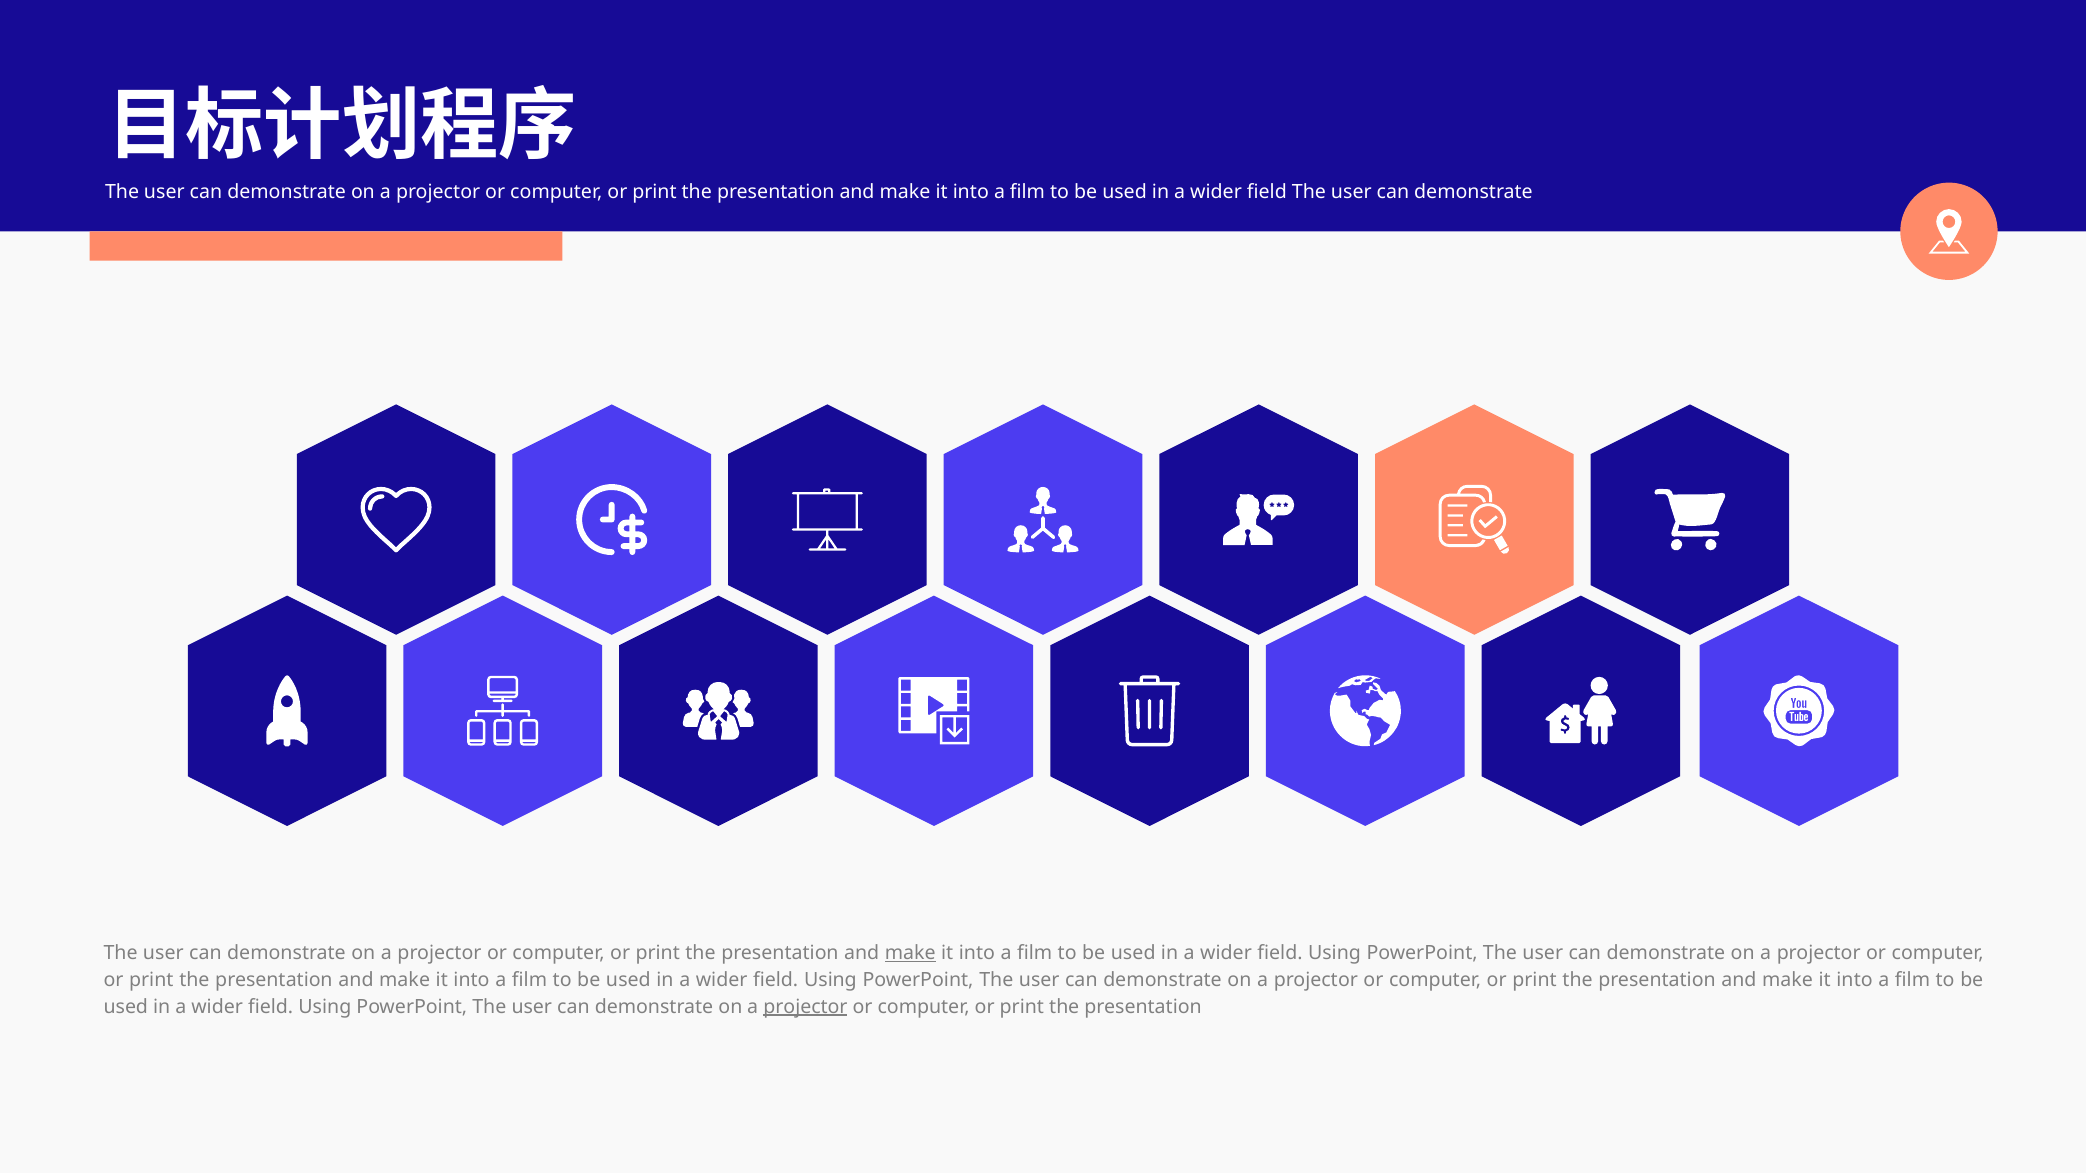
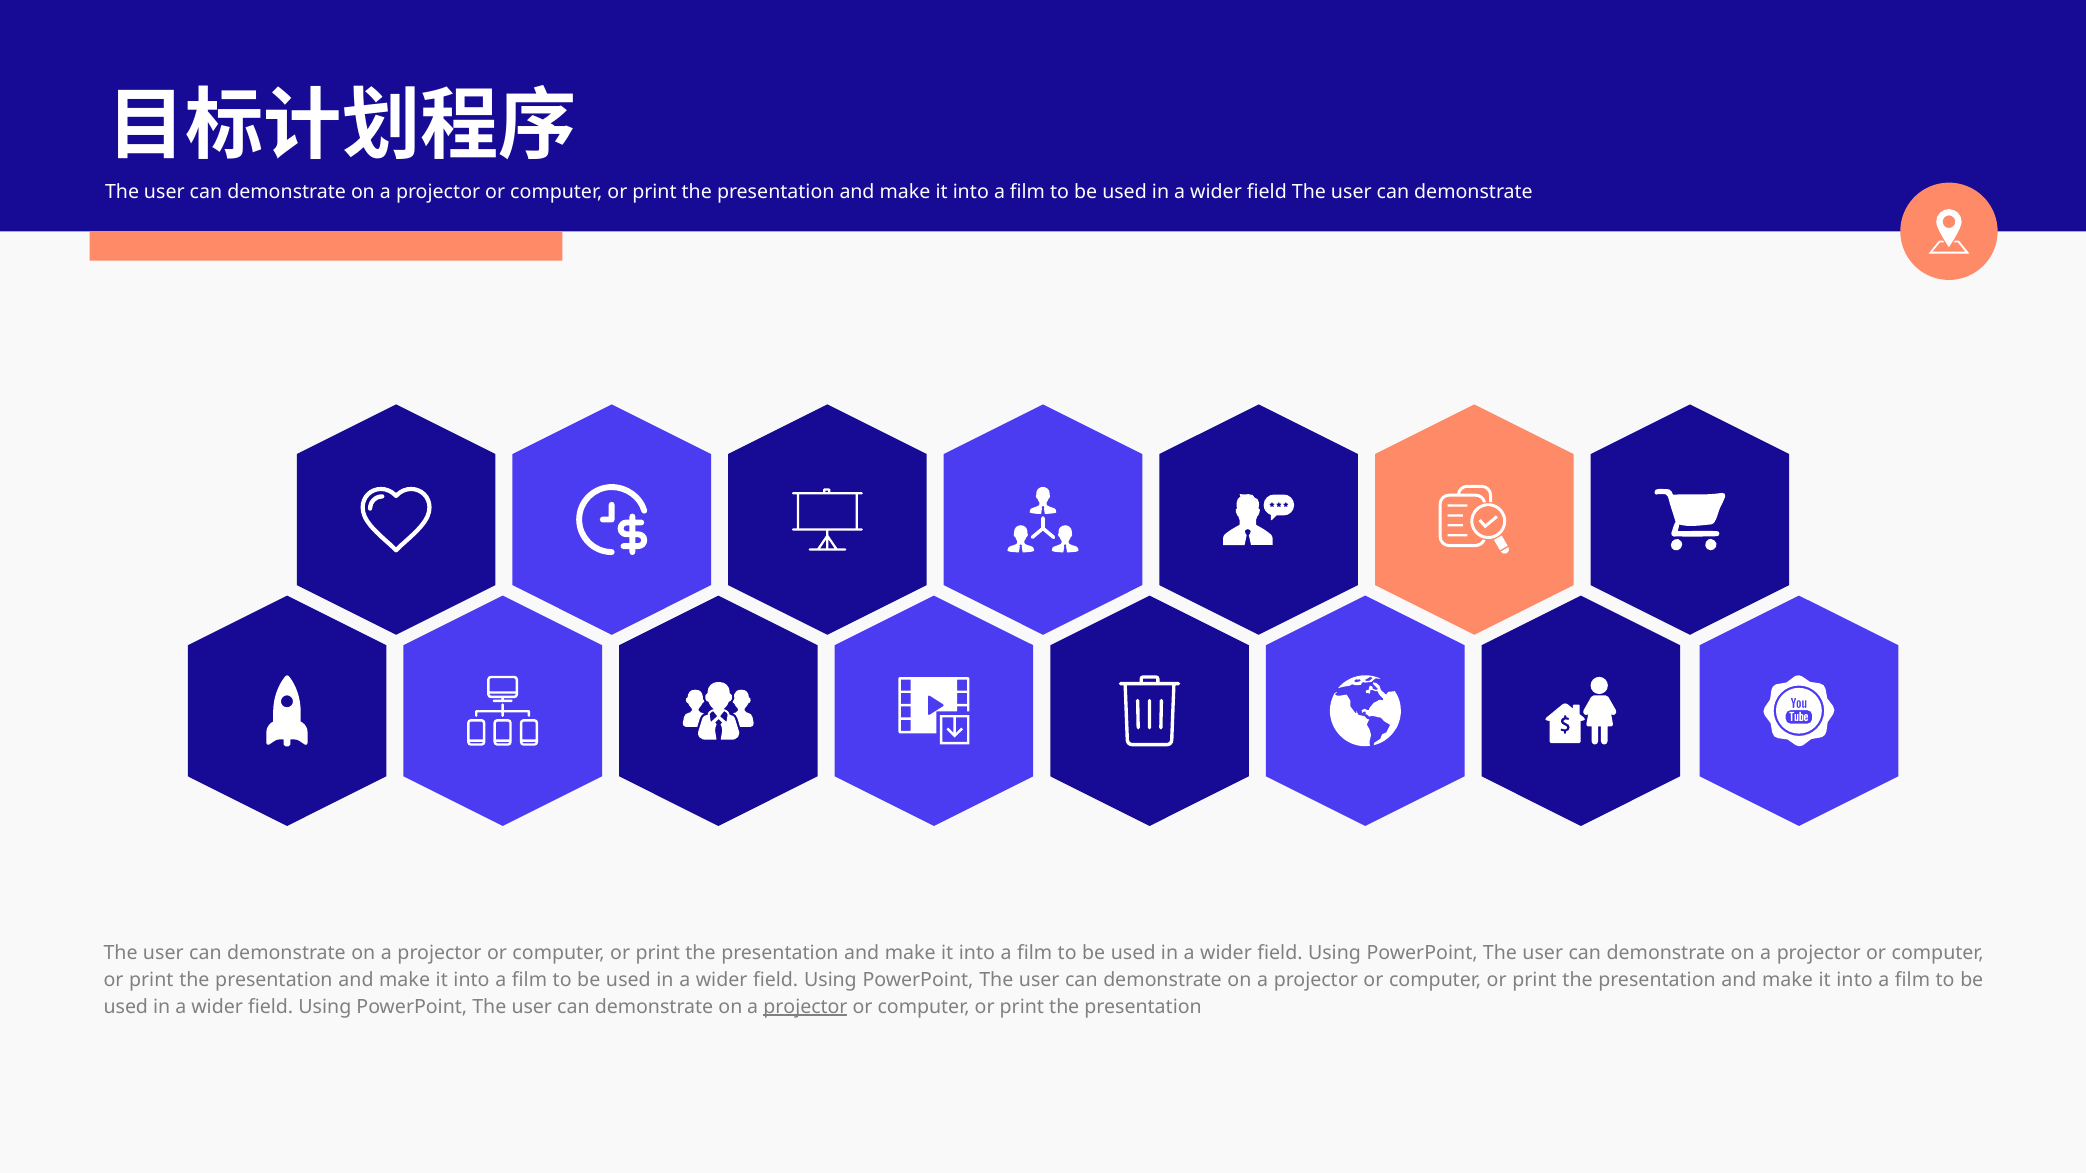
make underline: present -> none (910, 953)
